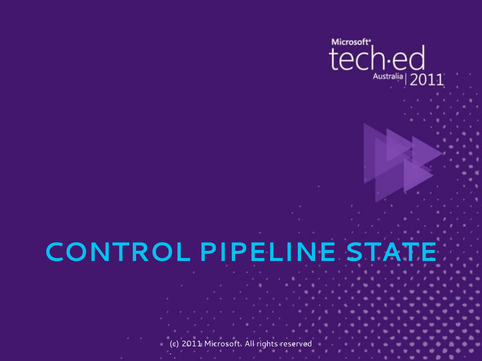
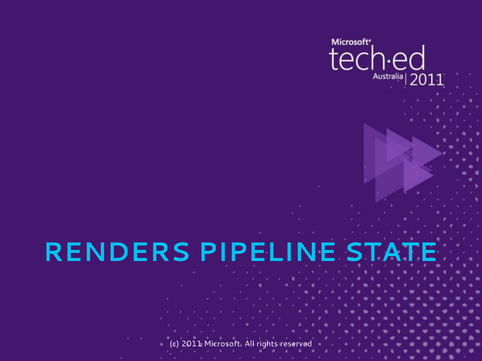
CONTROL: CONTROL -> RENDERS (117, 253)
